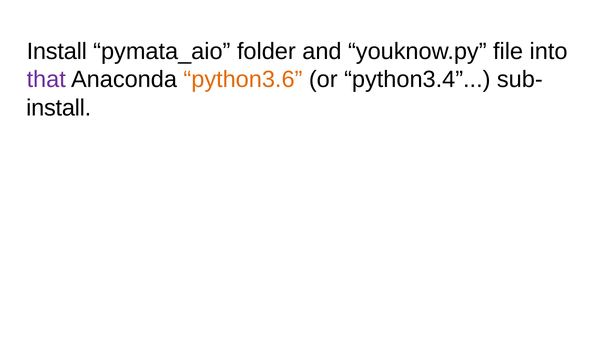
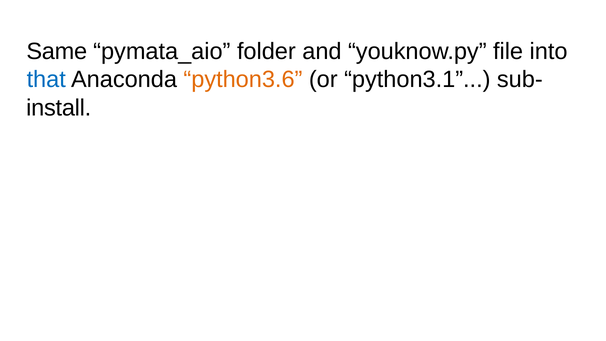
Install: Install -> Same (57, 51)
that colour: purple -> blue (46, 80)
python3.4: python3.4 -> python3.1 (417, 80)
